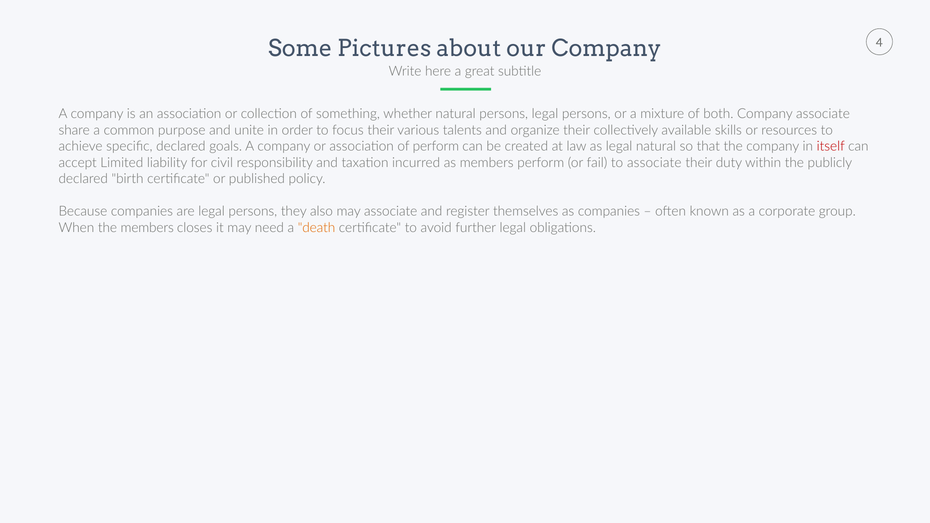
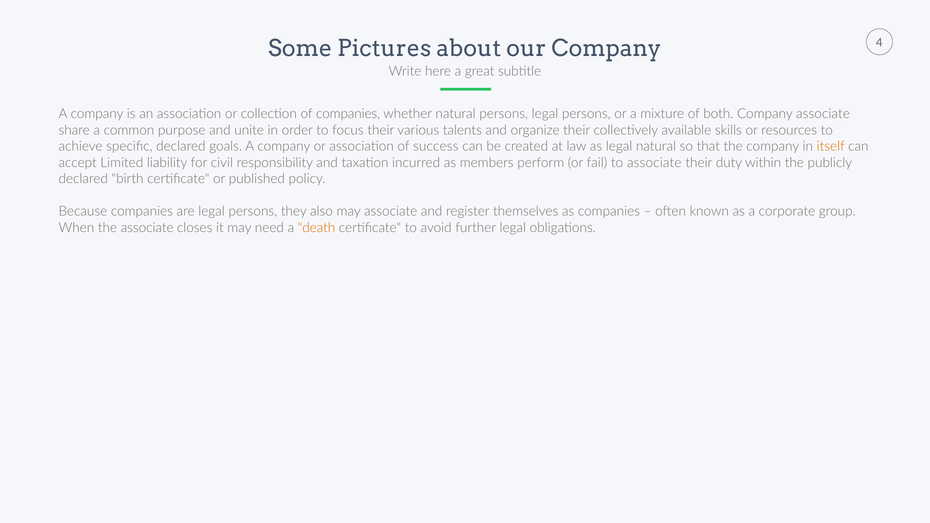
of something: something -> companies (348, 114)
of perform: perform -> success (436, 146)
itself colour: red -> orange (831, 146)
the members: members -> associate (147, 228)
